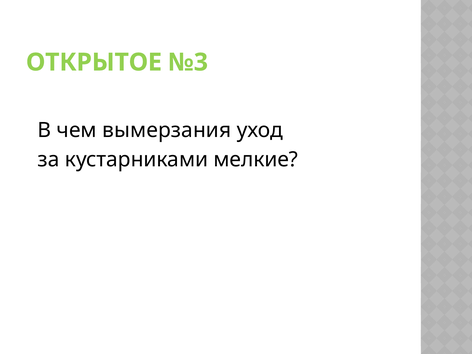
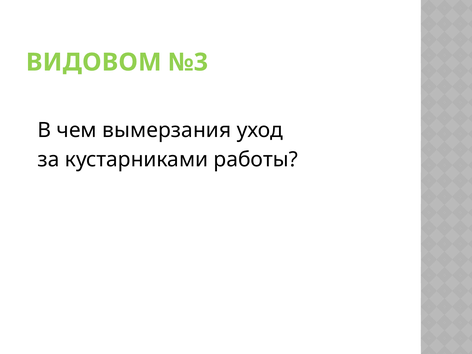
ОТКРЫТОЕ: ОТКРЫТОЕ -> ВИДОВОМ (94, 62)
мелкие: мелкие -> работы (256, 159)
